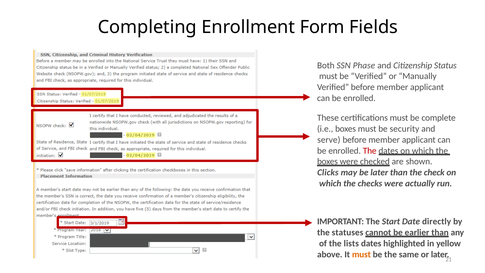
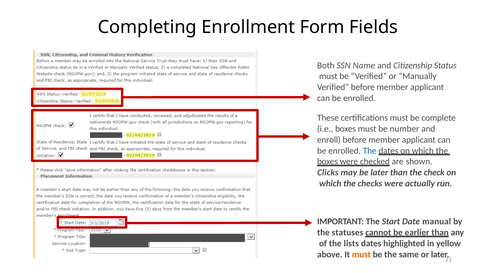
Phase: Phase -> Name (364, 65)
security: security -> number (404, 129)
serve: serve -> enroll (329, 140)
The colour: red -> blue (370, 151)
directly: directly -> manual (437, 221)
